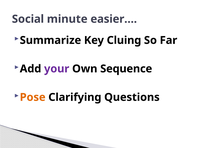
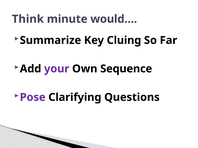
Social: Social -> Think (28, 19)
easier…: easier… -> would… (114, 19)
Pose colour: orange -> purple (33, 98)
